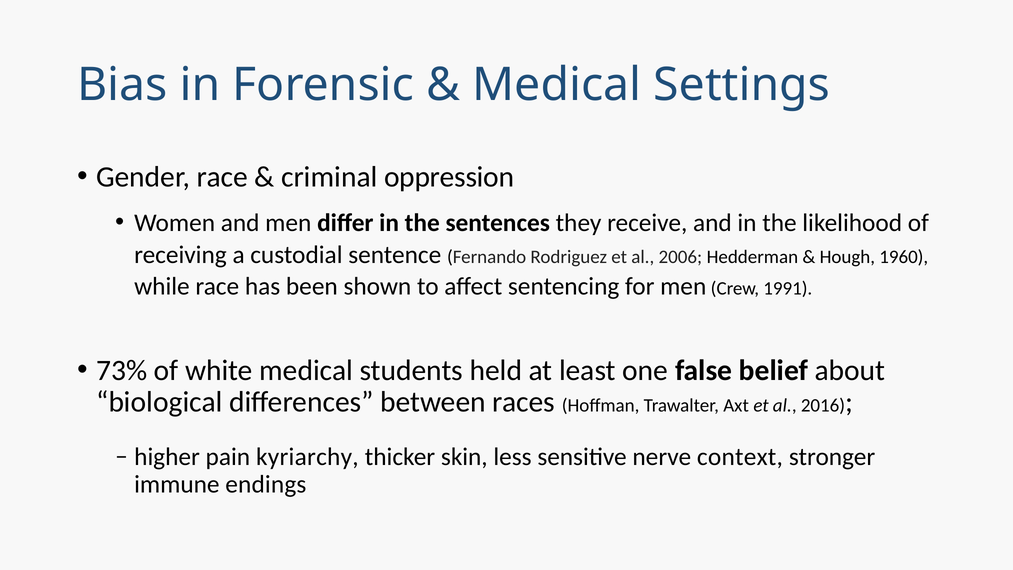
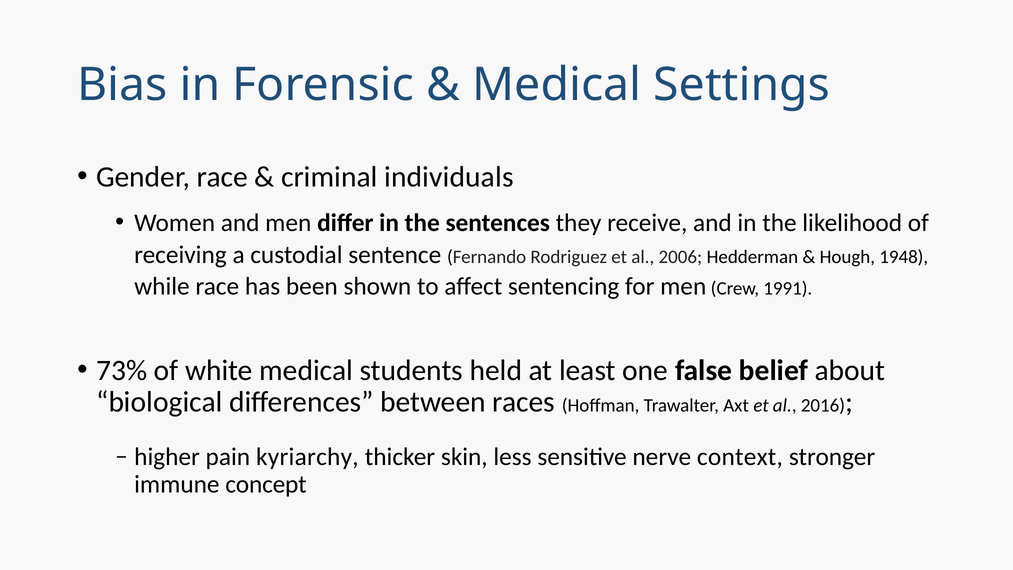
oppression: oppression -> individuals (449, 177)
1960: 1960 -> 1948 (904, 257)
endings: endings -> concept (266, 484)
